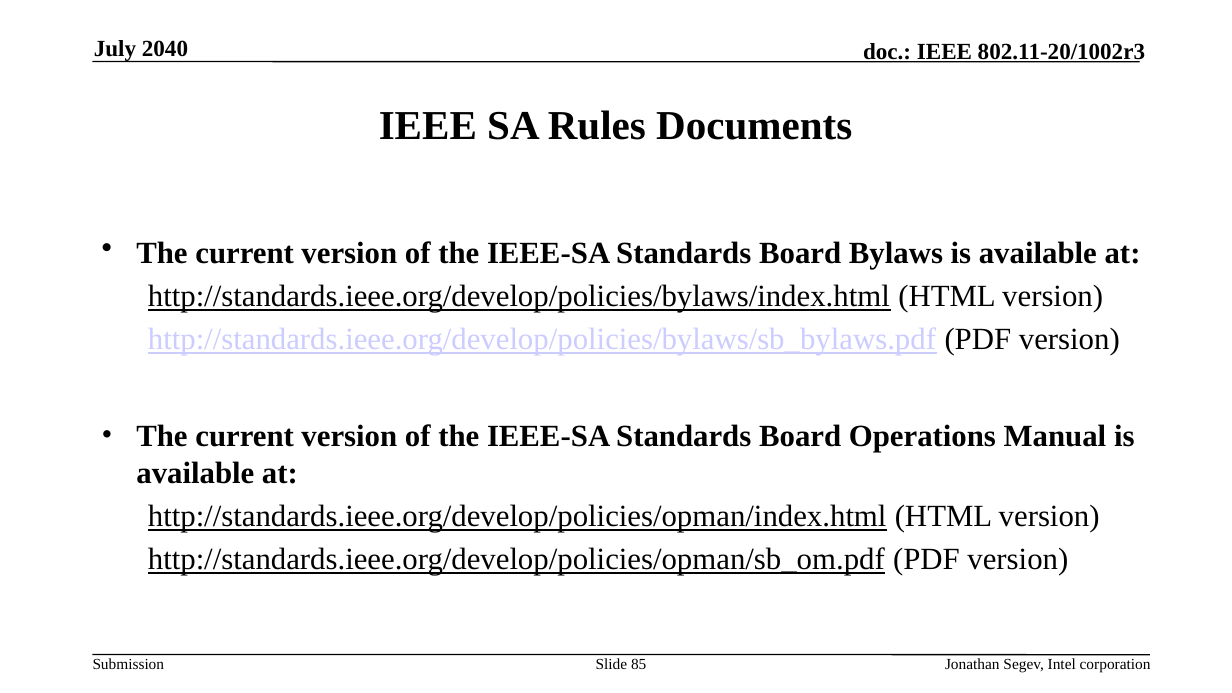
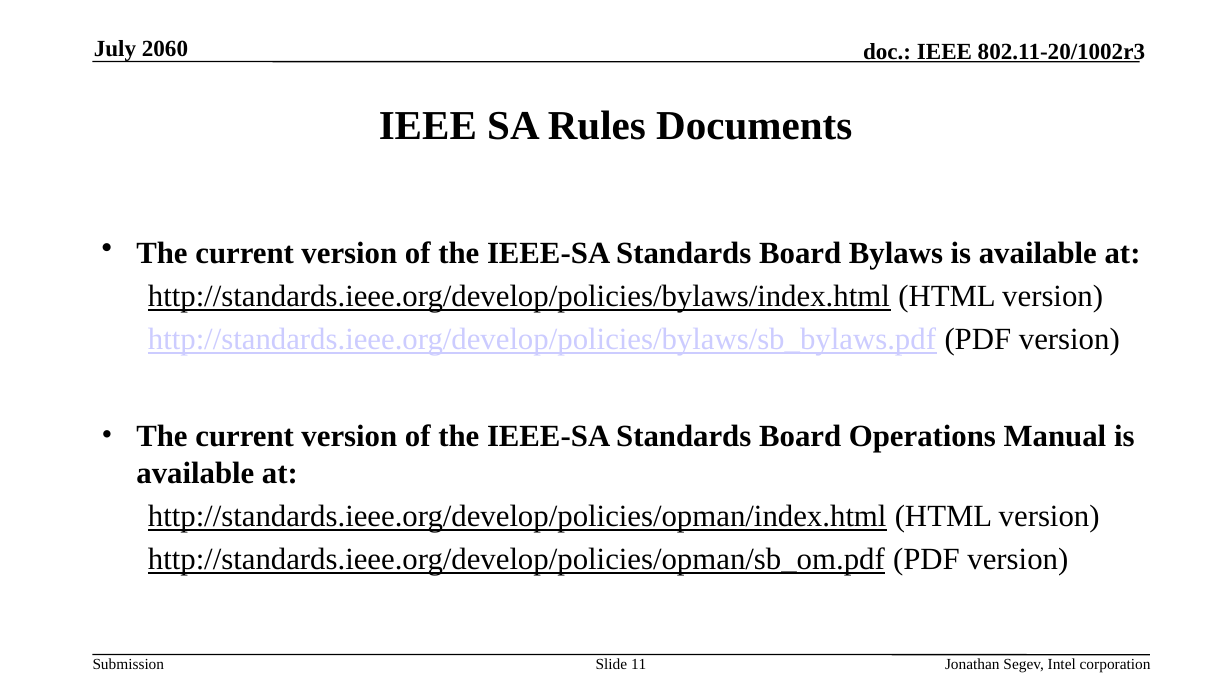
2040: 2040 -> 2060 (165, 49)
85: 85 -> 11 (639, 665)
